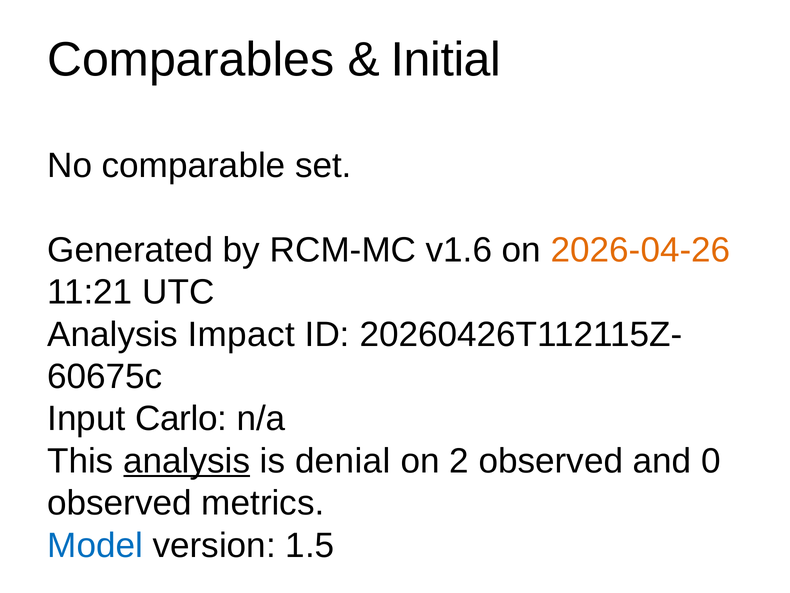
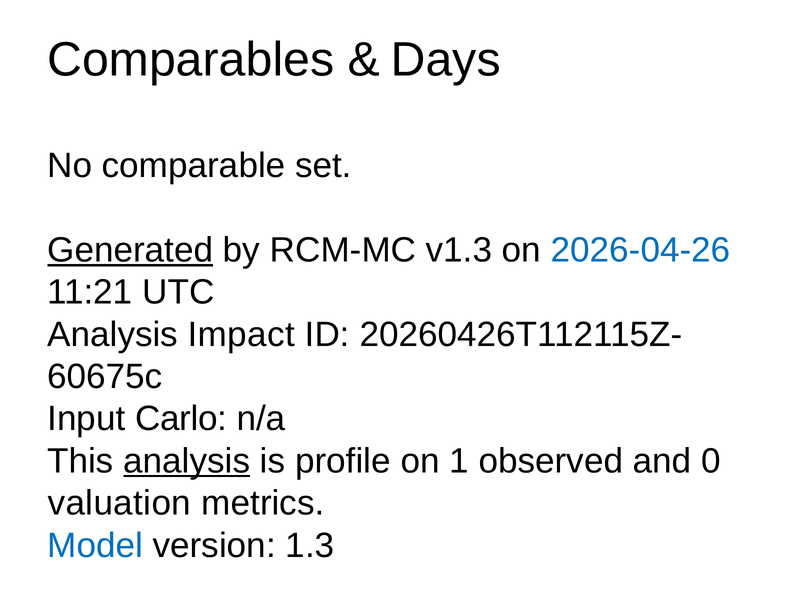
Initial: Initial -> Days (446, 60)
Generated underline: none -> present (130, 250)
v1.6: v1.6 -> v1.3 (459, 250)
2026-04-26 colour: orange -> blue (641, 250)
denial: denial -> profile (343, 461)
2: 2 -> 1 (459, 461)
observed: observed -> valuation (119, 503)
1.5: 1.5 -> 1.3 (310, 545)
